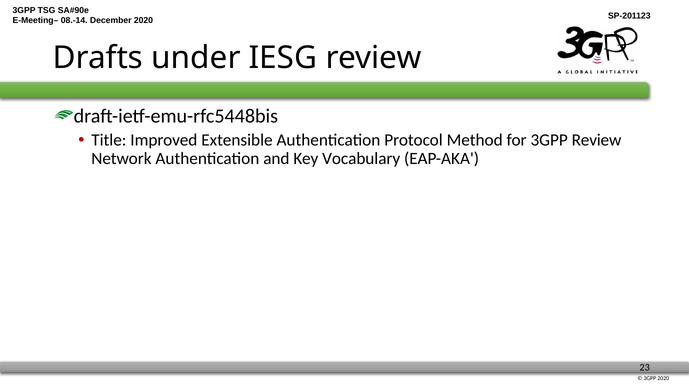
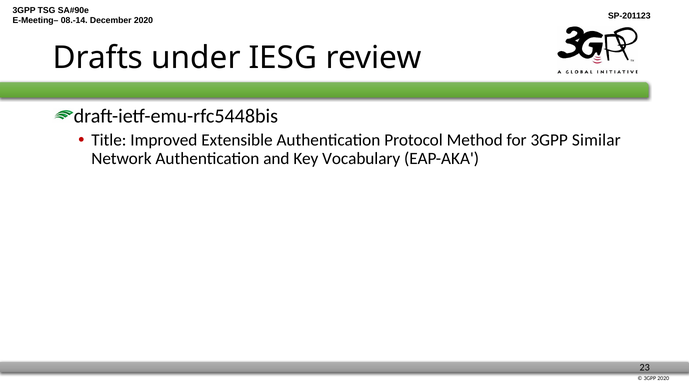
3GPP Review: Review -> Similar (596, 140)
